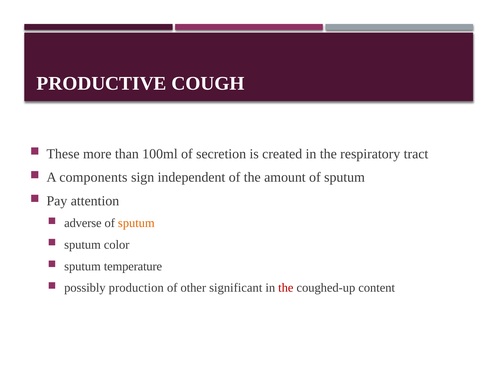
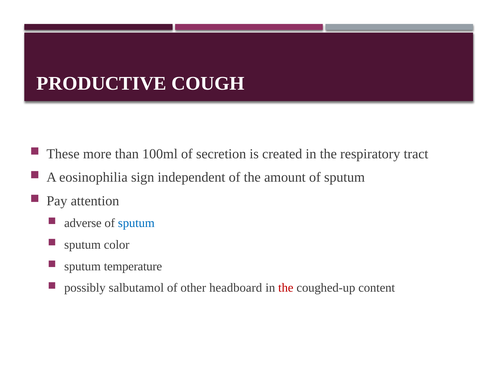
components: components -> eosinophilia (93, 178)
sputum colour: orange -> blue (136, 224)
production: production -> salbutamol (136, 288)
significant: significant -> headboard (236, 288)
